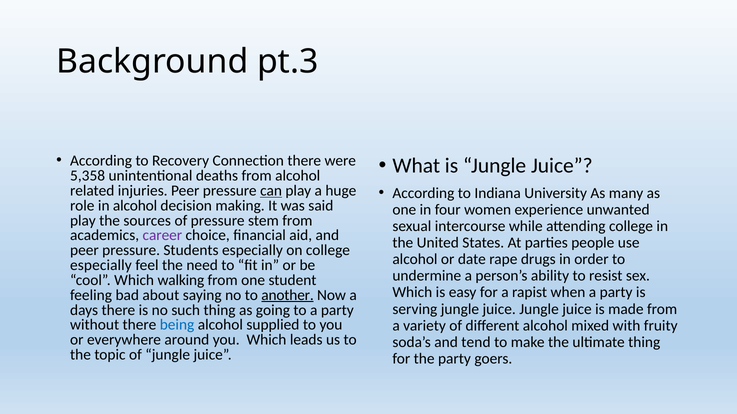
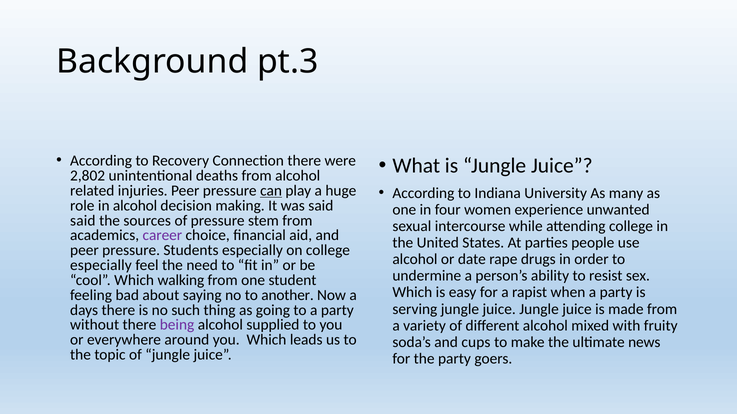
5,358: 5,358 -> 2,802 (88, 176)
play: play -> said (83, 221)
another underline: present -> none (288, 295)
being colour: blue -> purple (177, 325)
tend: tend -> cups (476, 343)
ultimate thing: thing -> news (644, 343)
